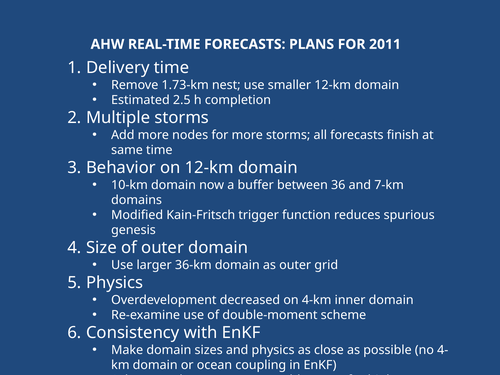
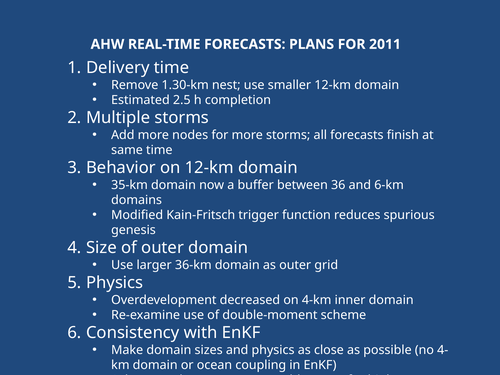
1.73-km: 1.73-km -> 1.30-km (185, 85)
10-km: 10-km -> 35-km (129, 185)
7-km: 7-km -> 6-km (389, 185)
